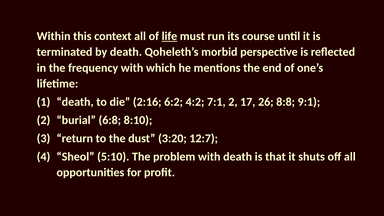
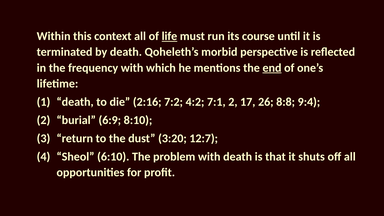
end underline: none -> present (272, 68)
6:2: 6:2 -> 7:2 (174, 102)
9:1: 9:1 -> 9:4 (309, 102)
6:8: 6:8 -> 6:9 (110, 120)
5:10: 5:10 -> 6:10 (113, 157)
